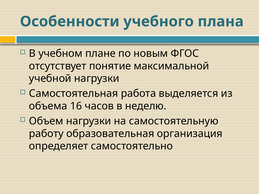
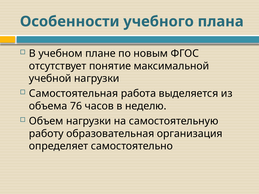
16: 16 -> 76 (76, 106)
